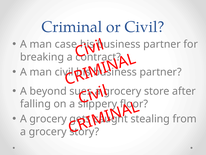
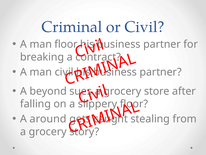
man case: case -> floor (66, 44)
grocery: grocery -> around (48, 119)
